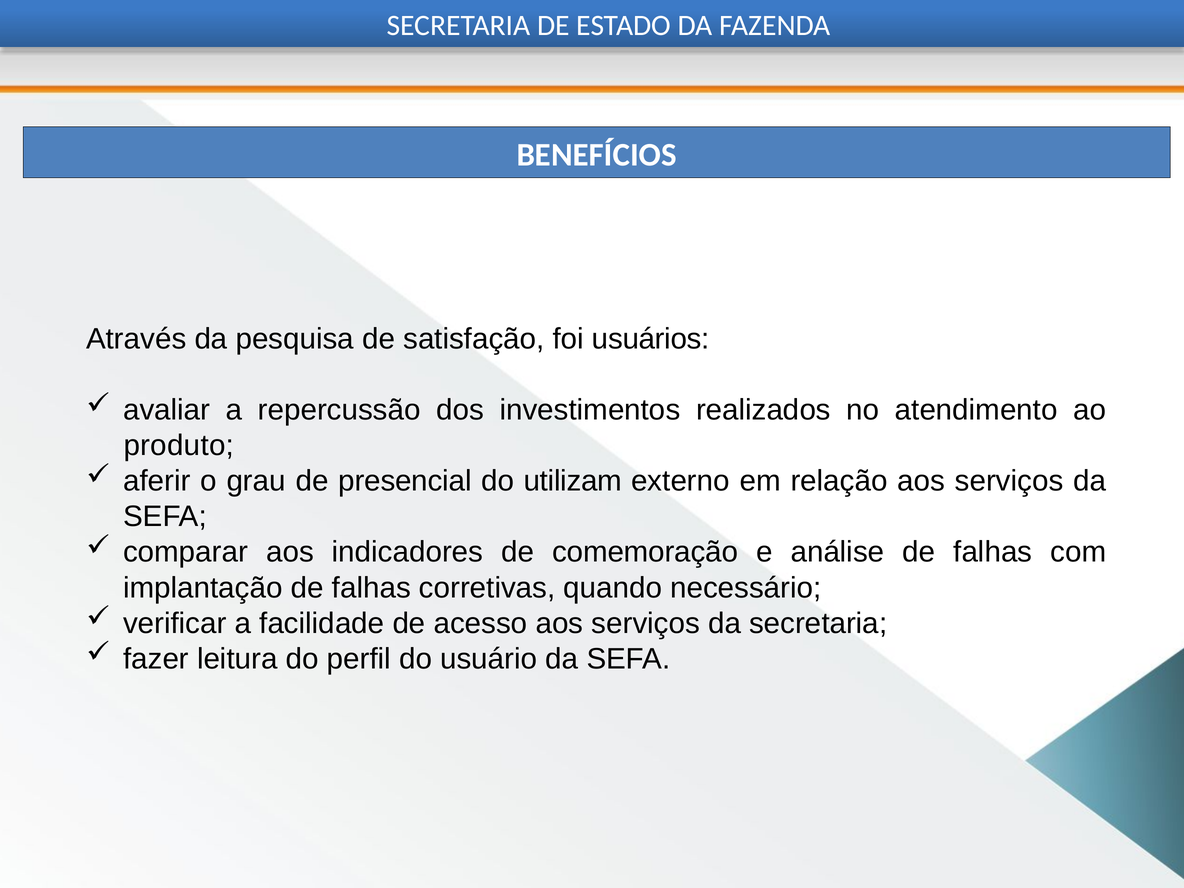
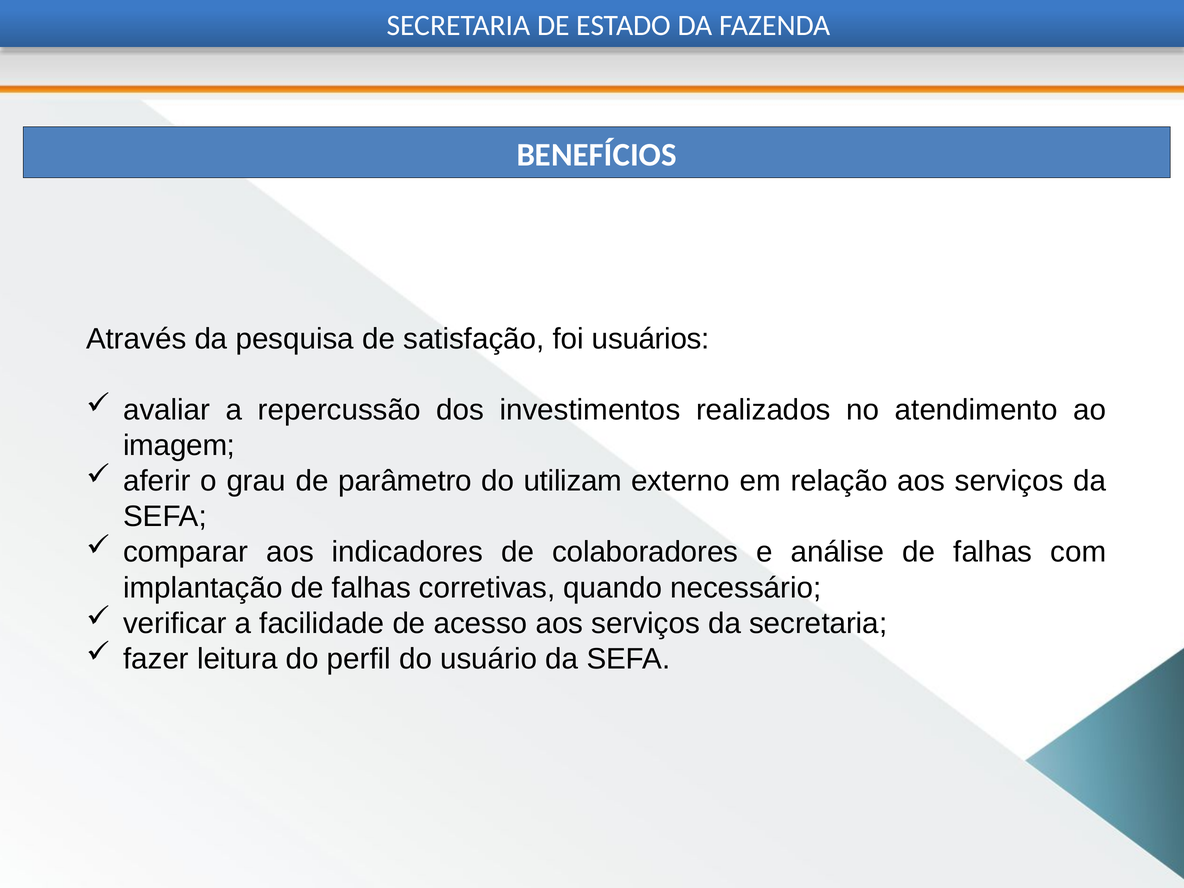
produto: produto -> imagem (179, 446)
presencial: presencial -> parâmetro (405, 481)
comemoração: comemoração -> colaboradores (645, 552)
